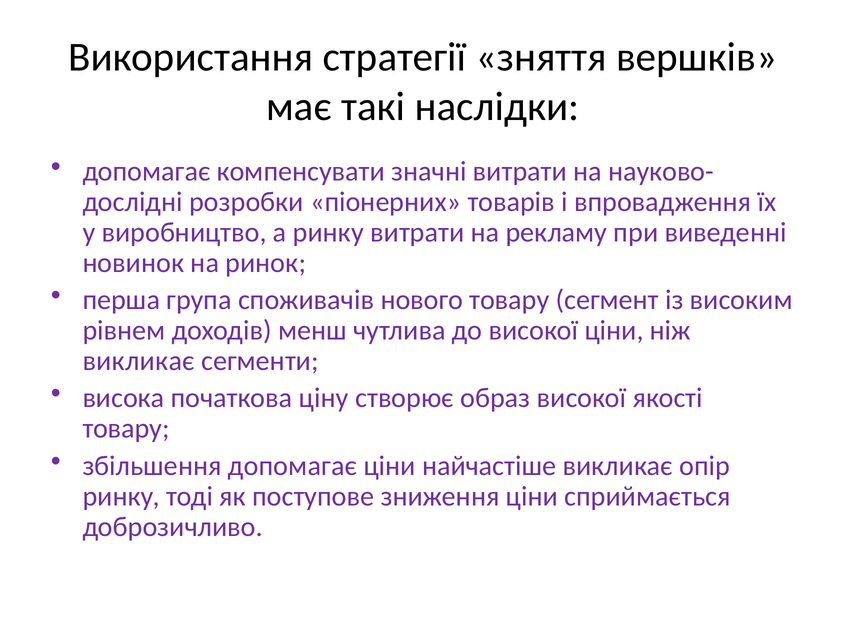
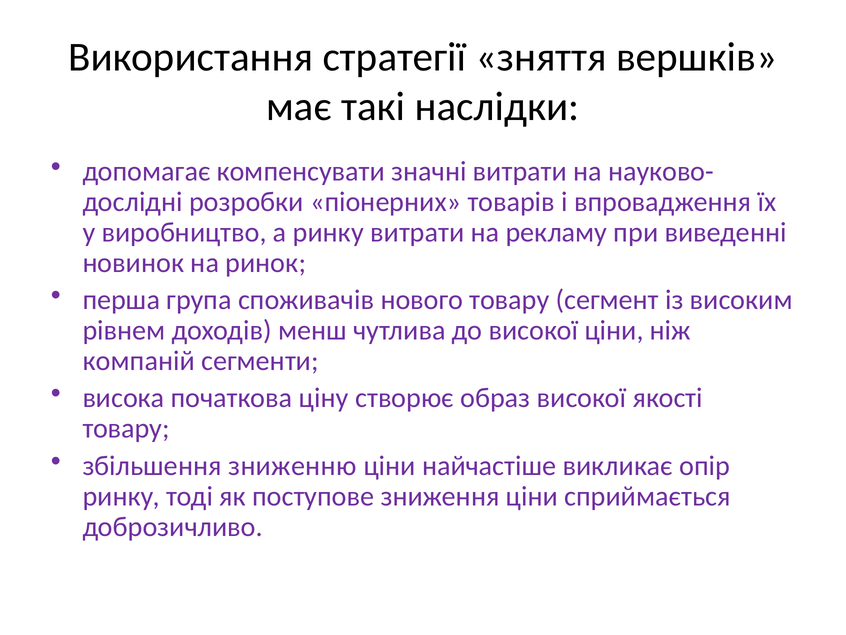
викликає: викликає -> компаній (139, 361)
збільшення допомагає: допомагає -> зниженню (292, 465)
